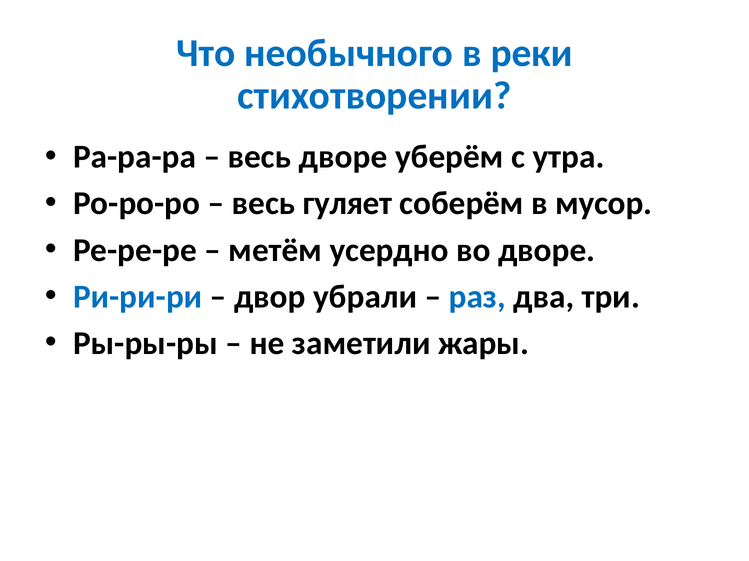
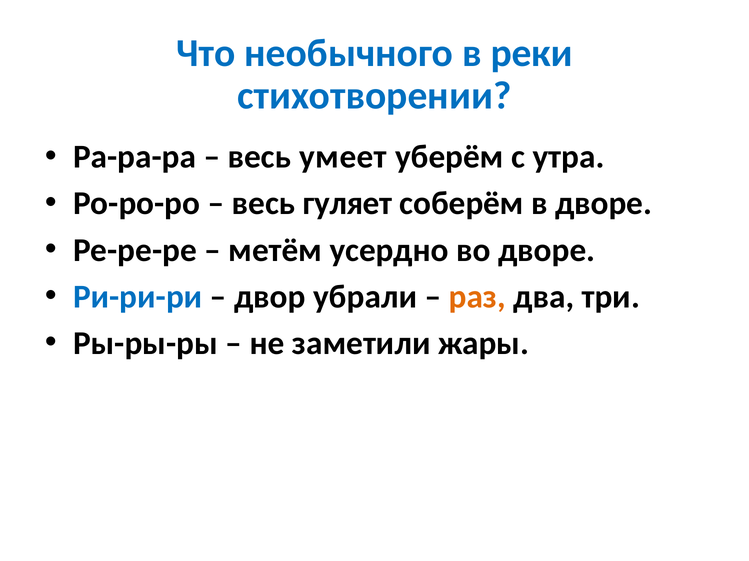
весь дворе: дворе -> умеет (343, 157)
в мусор: мусор -> дворе (604, 204)
раз colour: blue -> orange (477, 297)
